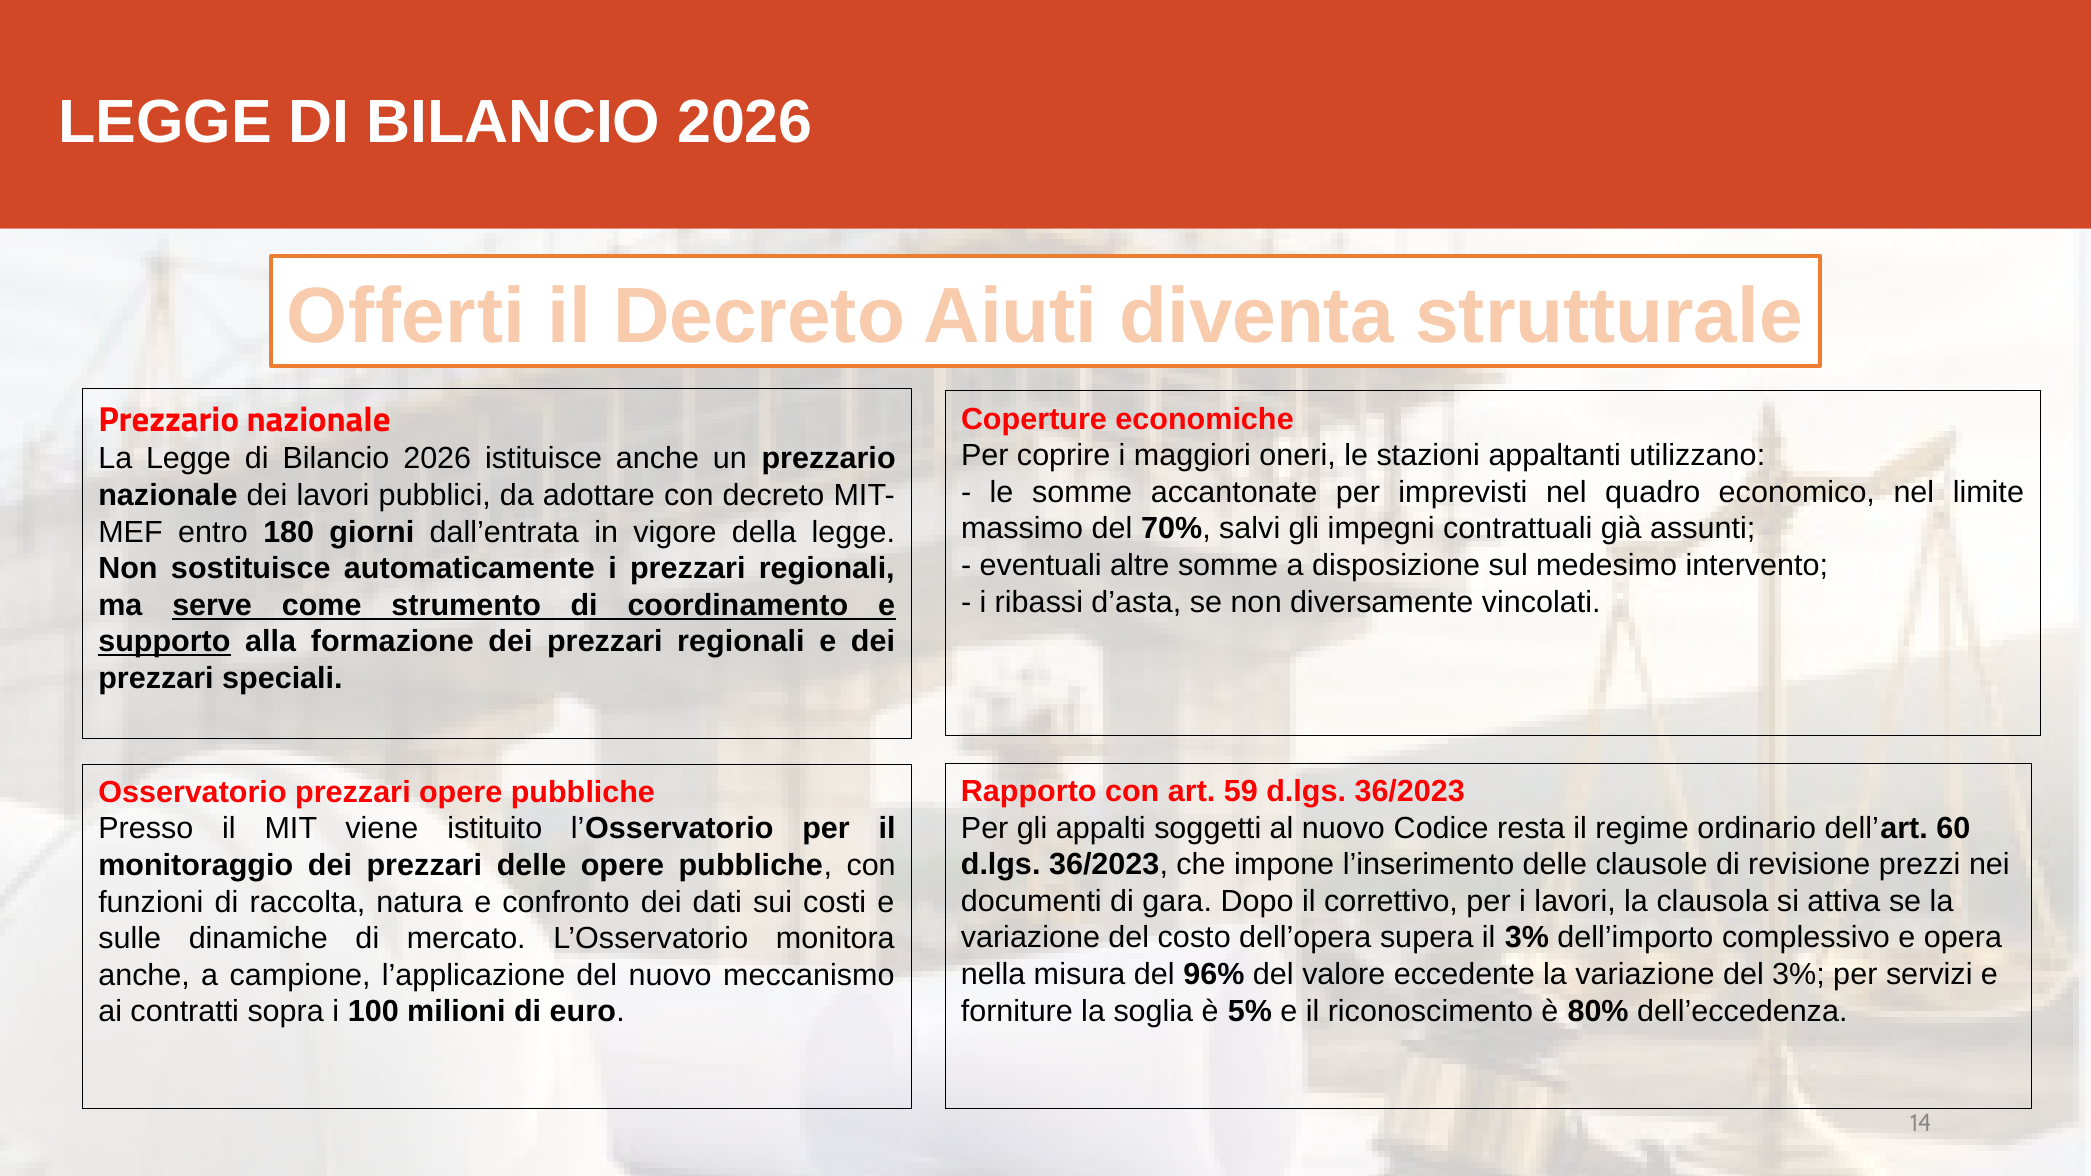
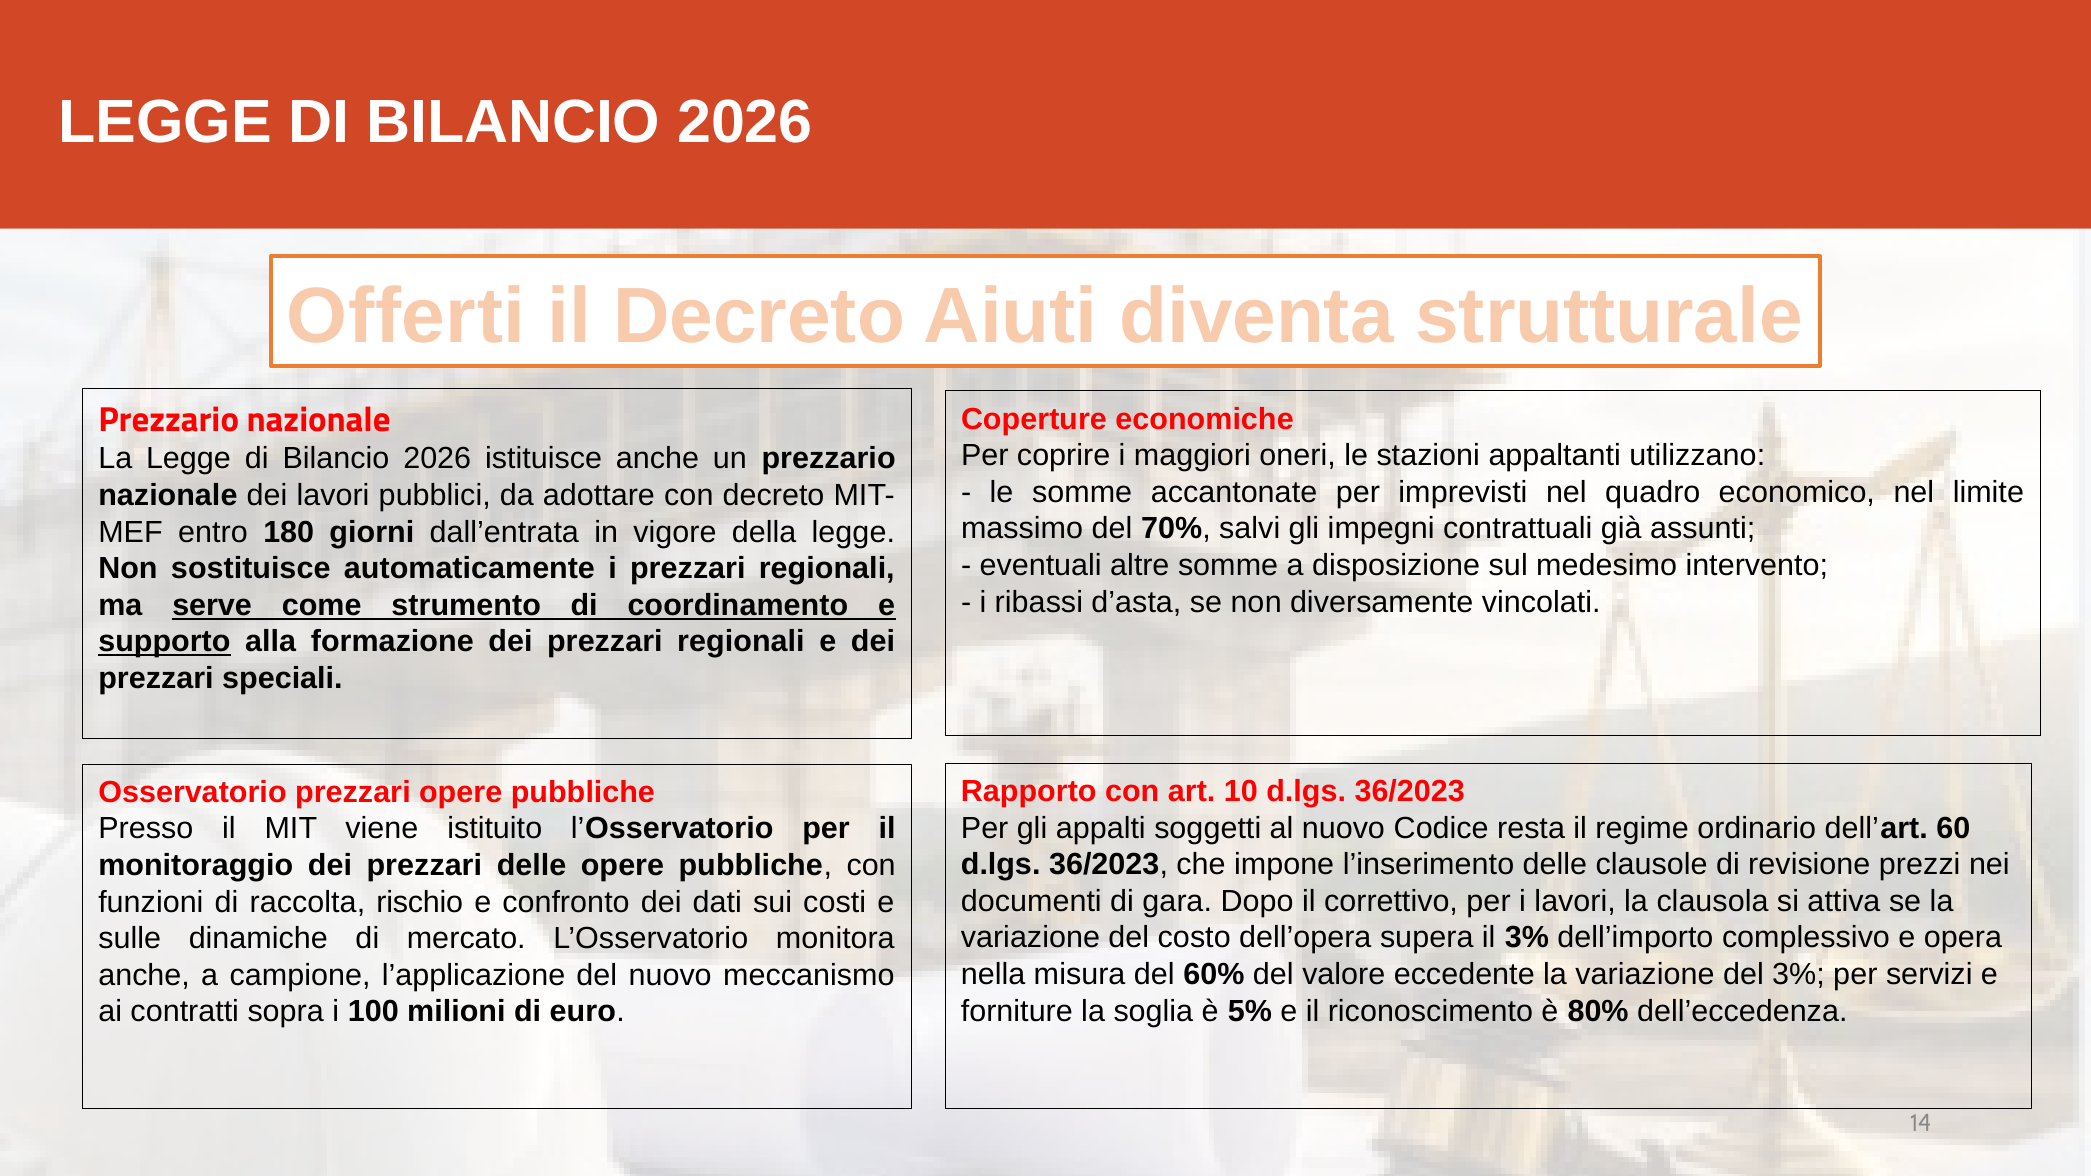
59: 59 -> 10 (1241, 791)
natura: natura -> rischio (420, 902)
96%: 96% -> 60% (1214, 975)
